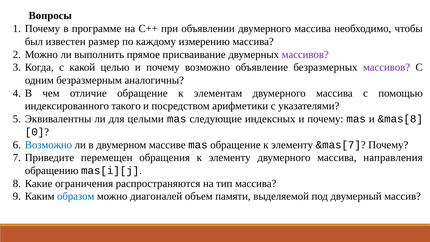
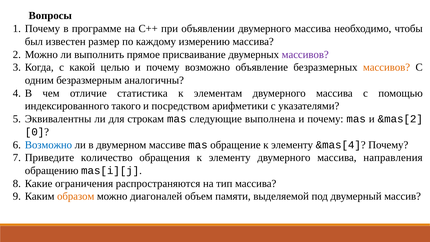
массивов colour: purple -> orange (387, 67)
отличие обращение: обращение -> статистика (142, 93)
целыми: целыми -> строкам (146, 119)
индексных: индексных -> выполнена (270, 119)
&mas[8: &mas[8 -> &mas[2 (400, 119)
&mas[7: &mas[7 -> &mas[4 (338, 145)
перемещен: перемещен -> количество (107, 158)
образом colour: blue -> orange (76, 196)
